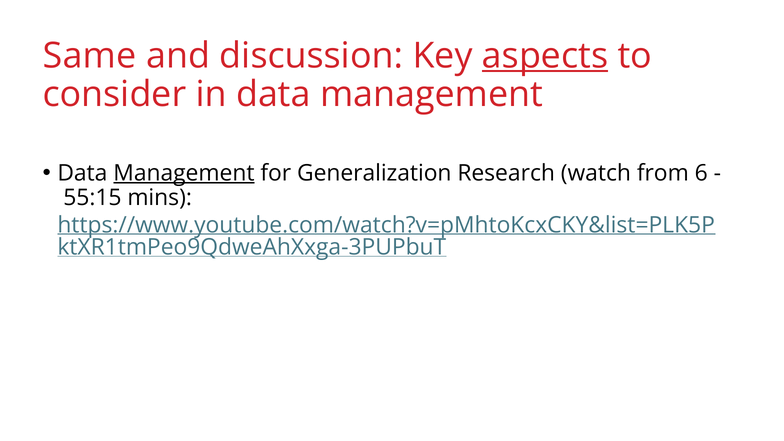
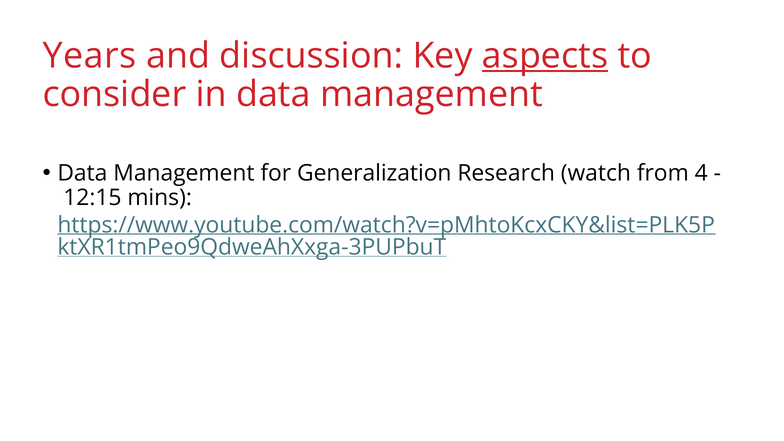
Same: Same -> Years (90, 56)
Management underline: present -> none (184, 173)
6: 6 -> 4 (701, 173)
55:15: 55:15 -> 12:15 (92, 198)
